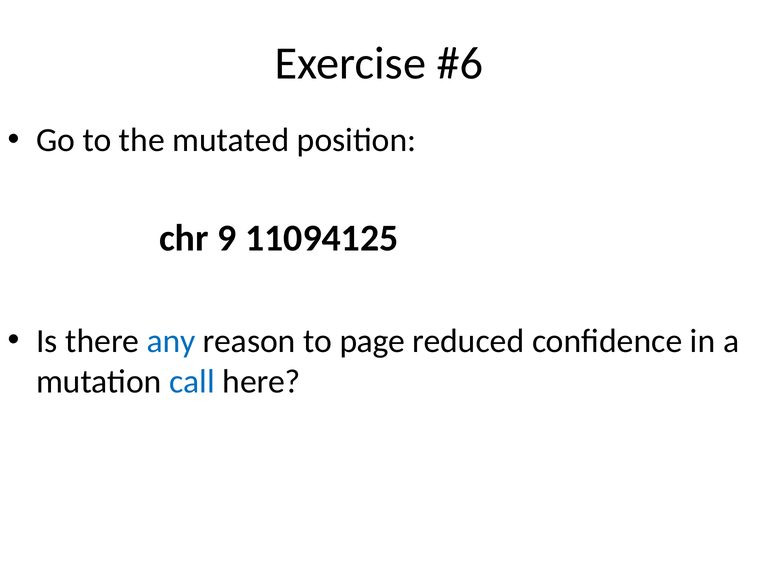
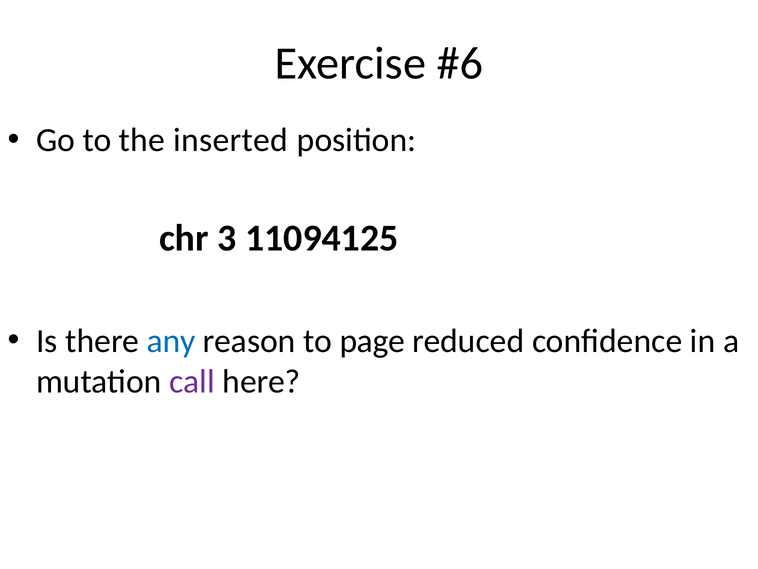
mutated: mutated -> inserted (231, 140)
9: 9 -> 3 (227, 238)
call colour: blue -> purple (192, 381)
